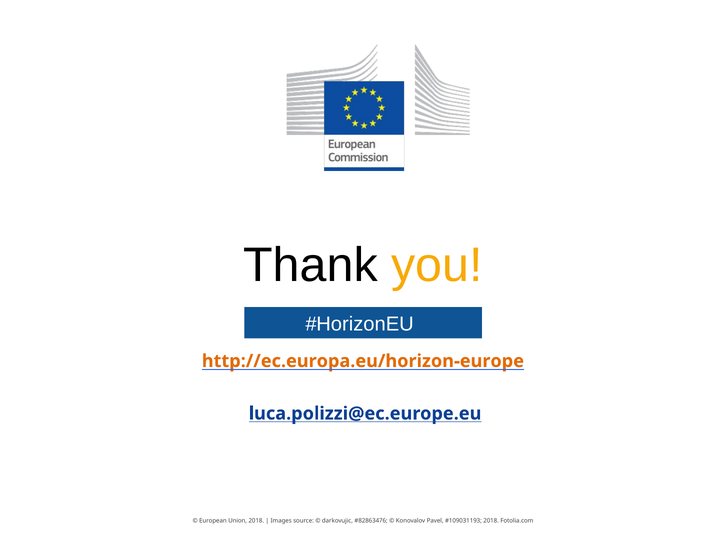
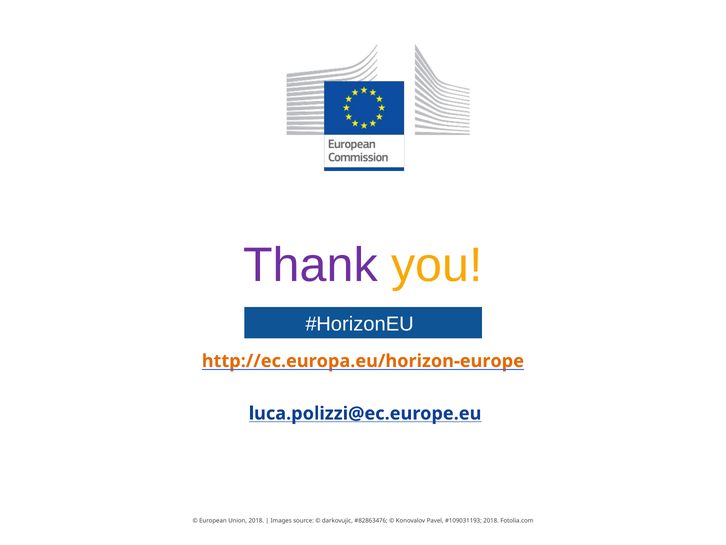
Thank colour: black -> purple (311, 265)
